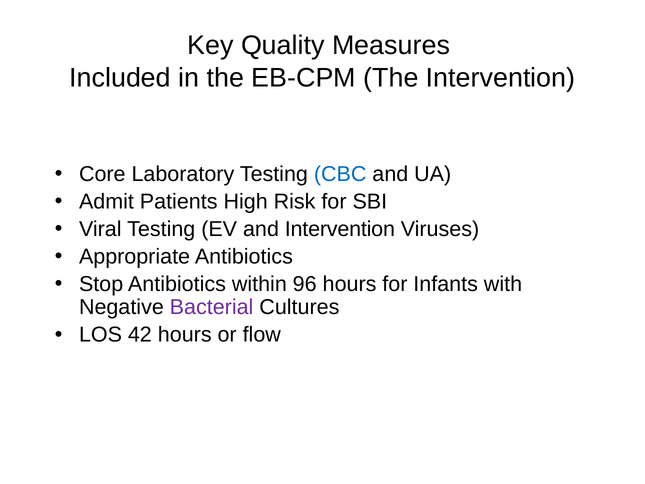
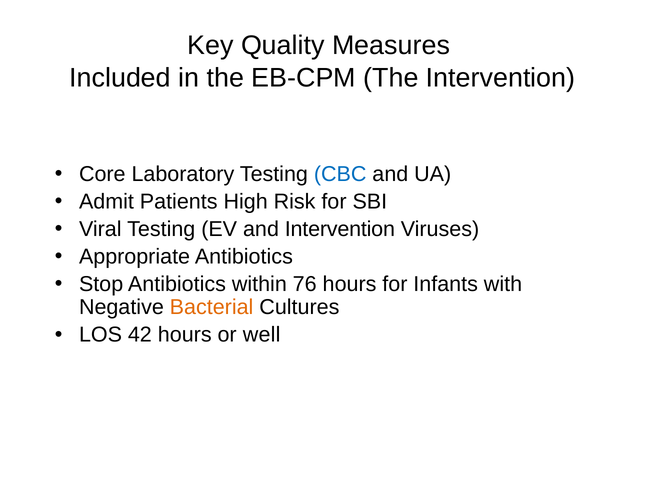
96: 96 -> 76 (305, 284)
Bacterial colour: purple -> orange (212, 307)
flow: flow -> well (262, 335)
